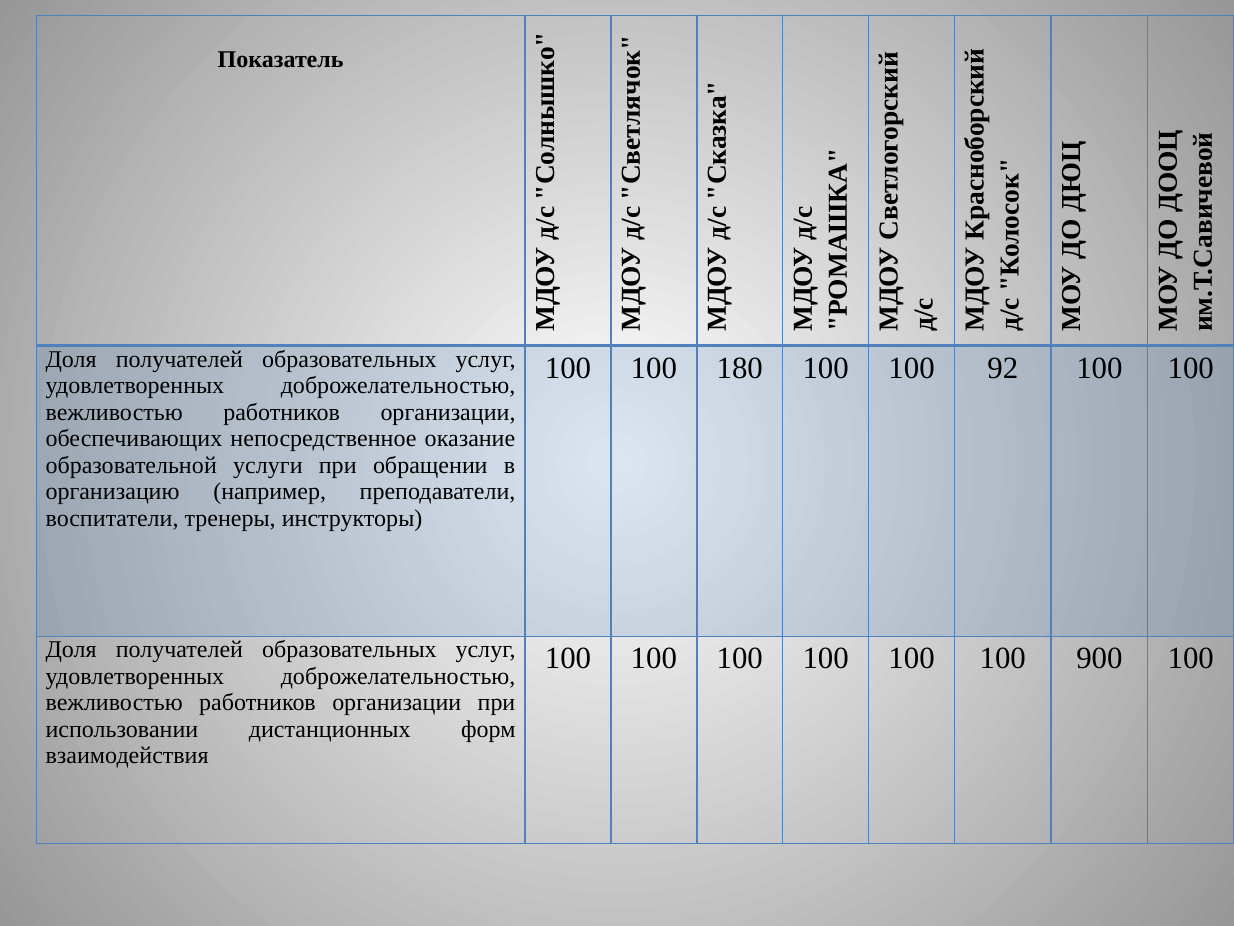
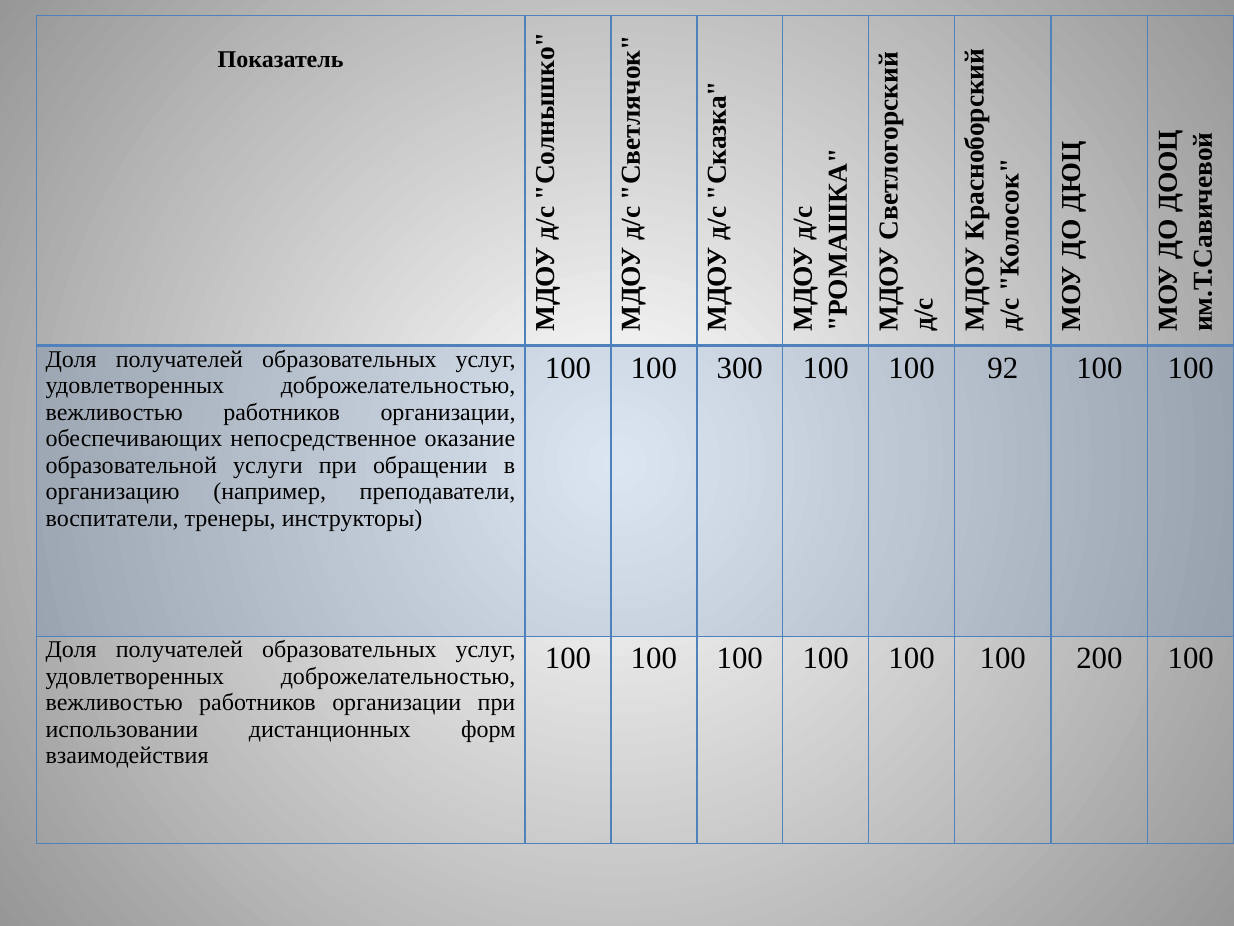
180: 180 -> 300 (740, 368)
900: 900 -> 200 (1099, 658)
